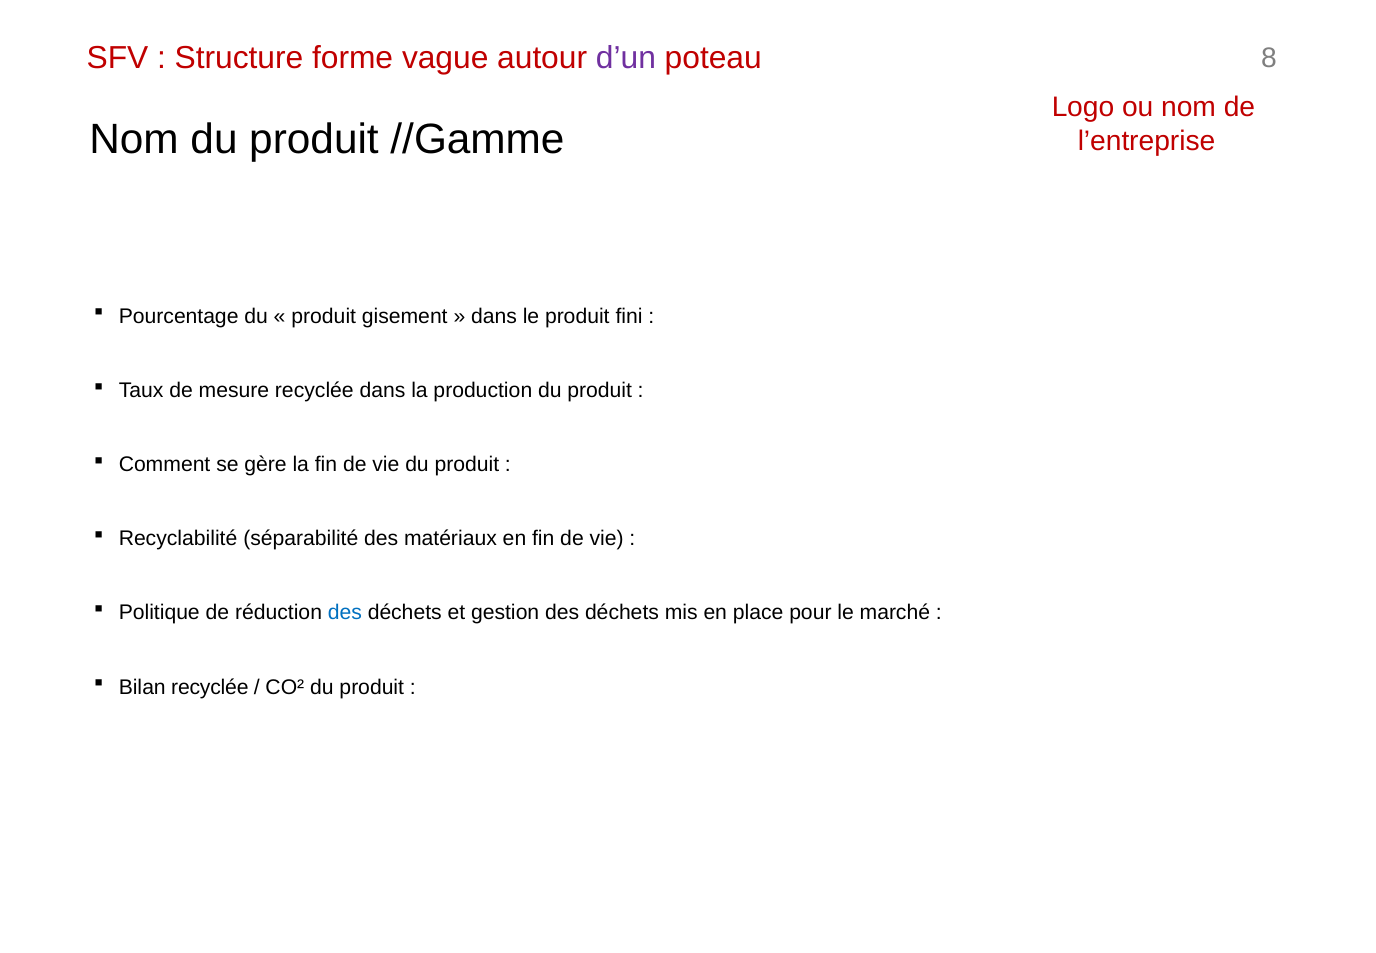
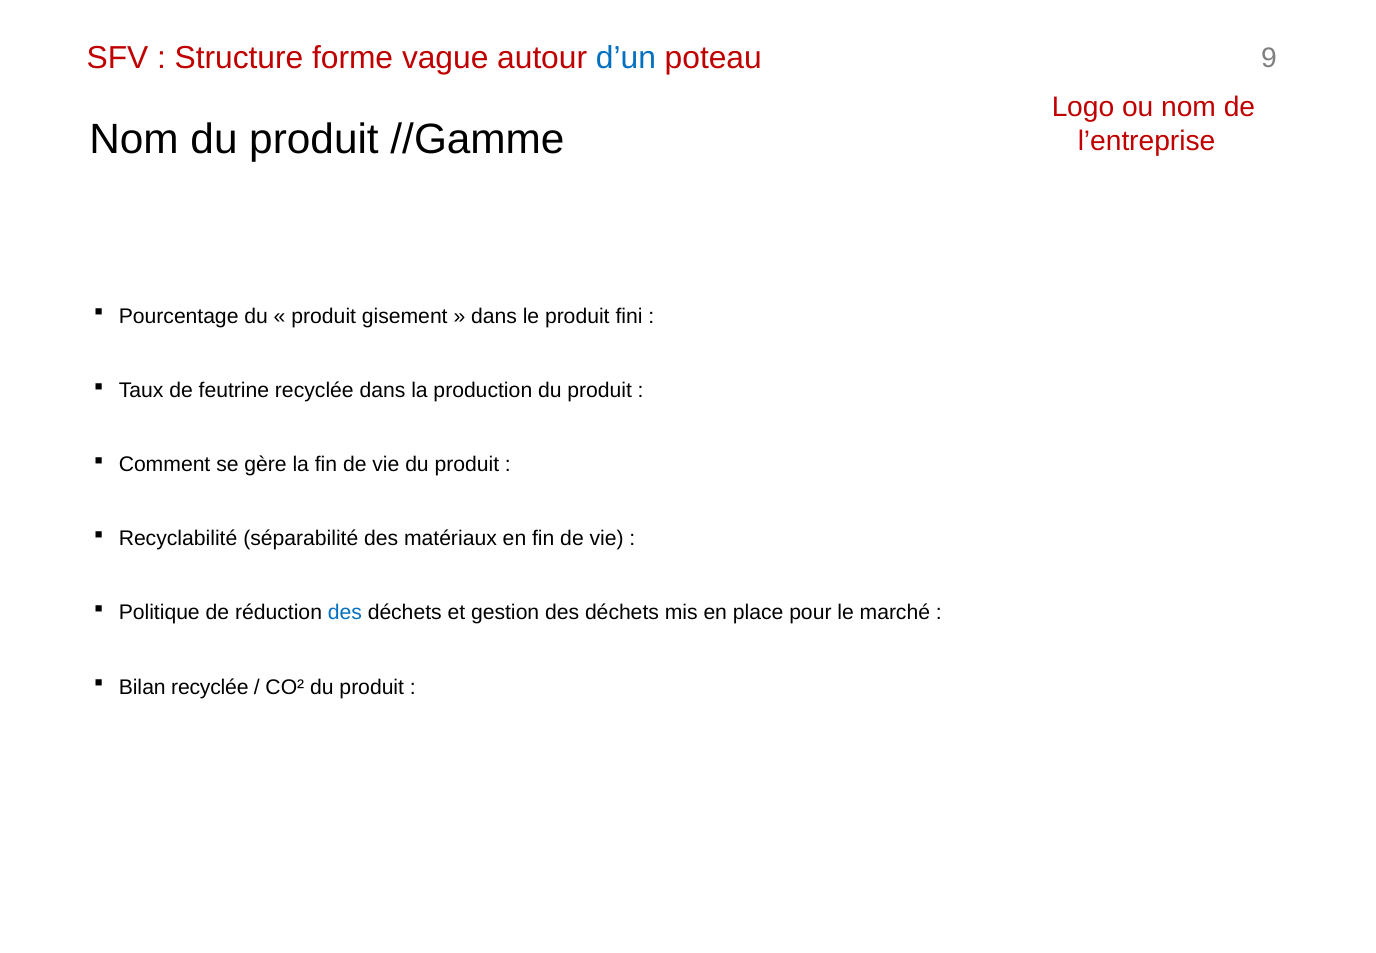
d’un colour: purple -> blue (626, 58)
8: 8 -> 9 (1269, 58)
mesure: mesure -> feutrine (234, 390)
